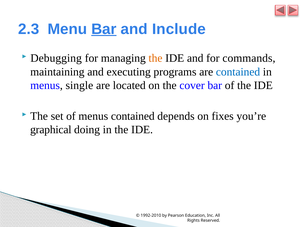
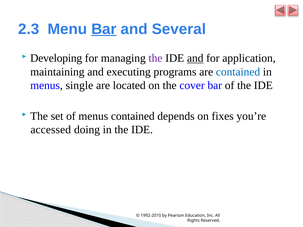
Include: Include -> Several (179, 29)
Debugging: Debugging -> Developing (56, 58)
the colour: orange -> purple (155, 58)
and underline: none -> present (195, 58)
commands: commands -> application (249, 58)
graphical: graphical -> accessed (51, 130)
